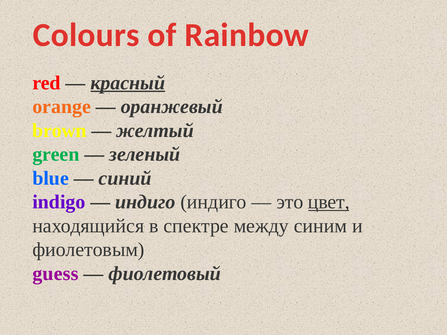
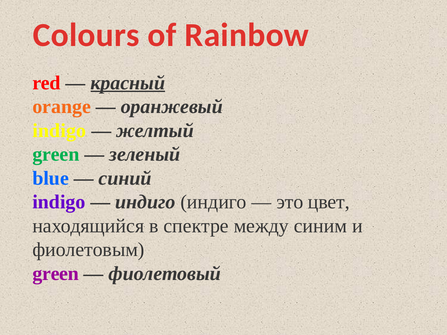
brown: brown -> indigo (59, 131)
цвет underline: present -> none (329, 202)
guess: guess -> green (56, 274)
